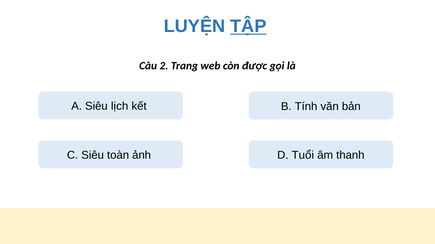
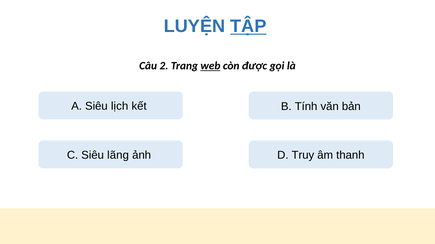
web underline: none -> present (210, 66)
toàn: toàn -> lãng (118, 156)
Tuổi: Tuổi -> Truy (303, 156)
